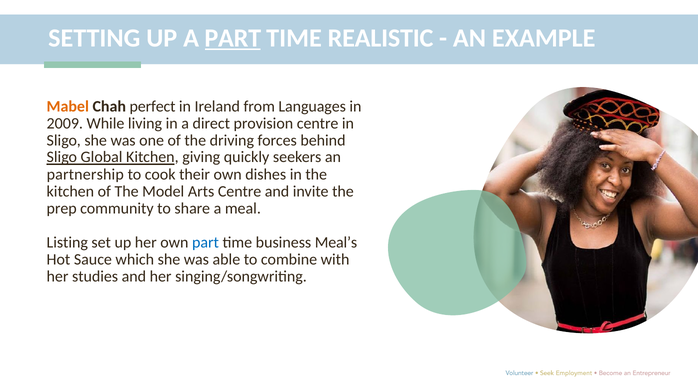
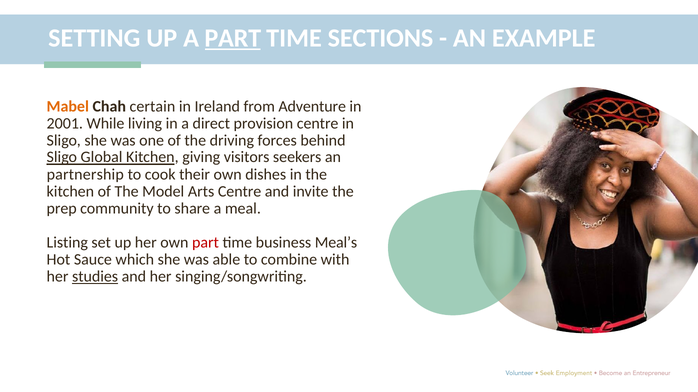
REALISTIC: REALISTIC -> SECTIONS (380, 38)
perfect: perfect -> certain (152, 107)
Languages: Languages -> Adventure (312, 107)
2009: 2009 -> 2001 (65, 124)
quickly: quickly -> visitors (247, 157)
part colour: blue -> red (206, 243)
studies underline: none -> present (95, 277)
